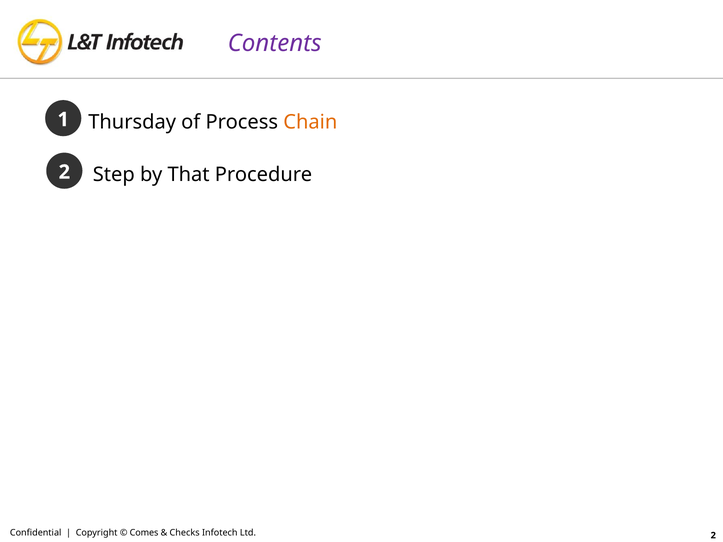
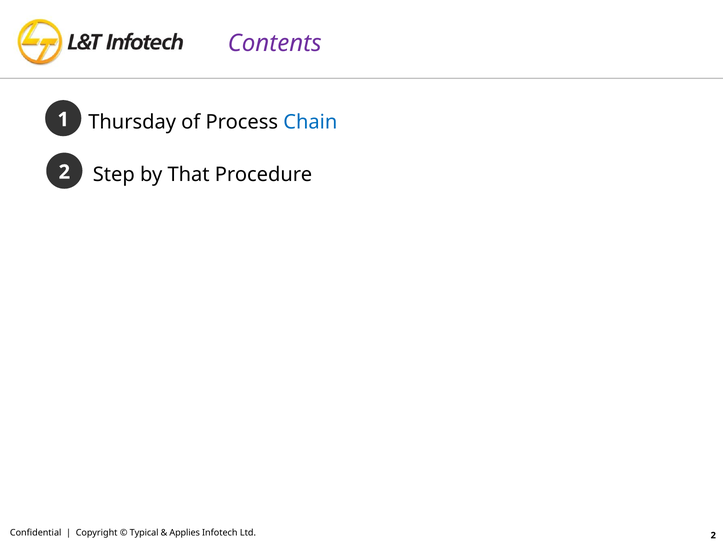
Chain colour: orange -> blue (310, 122)
Comes: Comes -> Typical (144, 533)
Checks: Checks -> Applies (185, 533)
